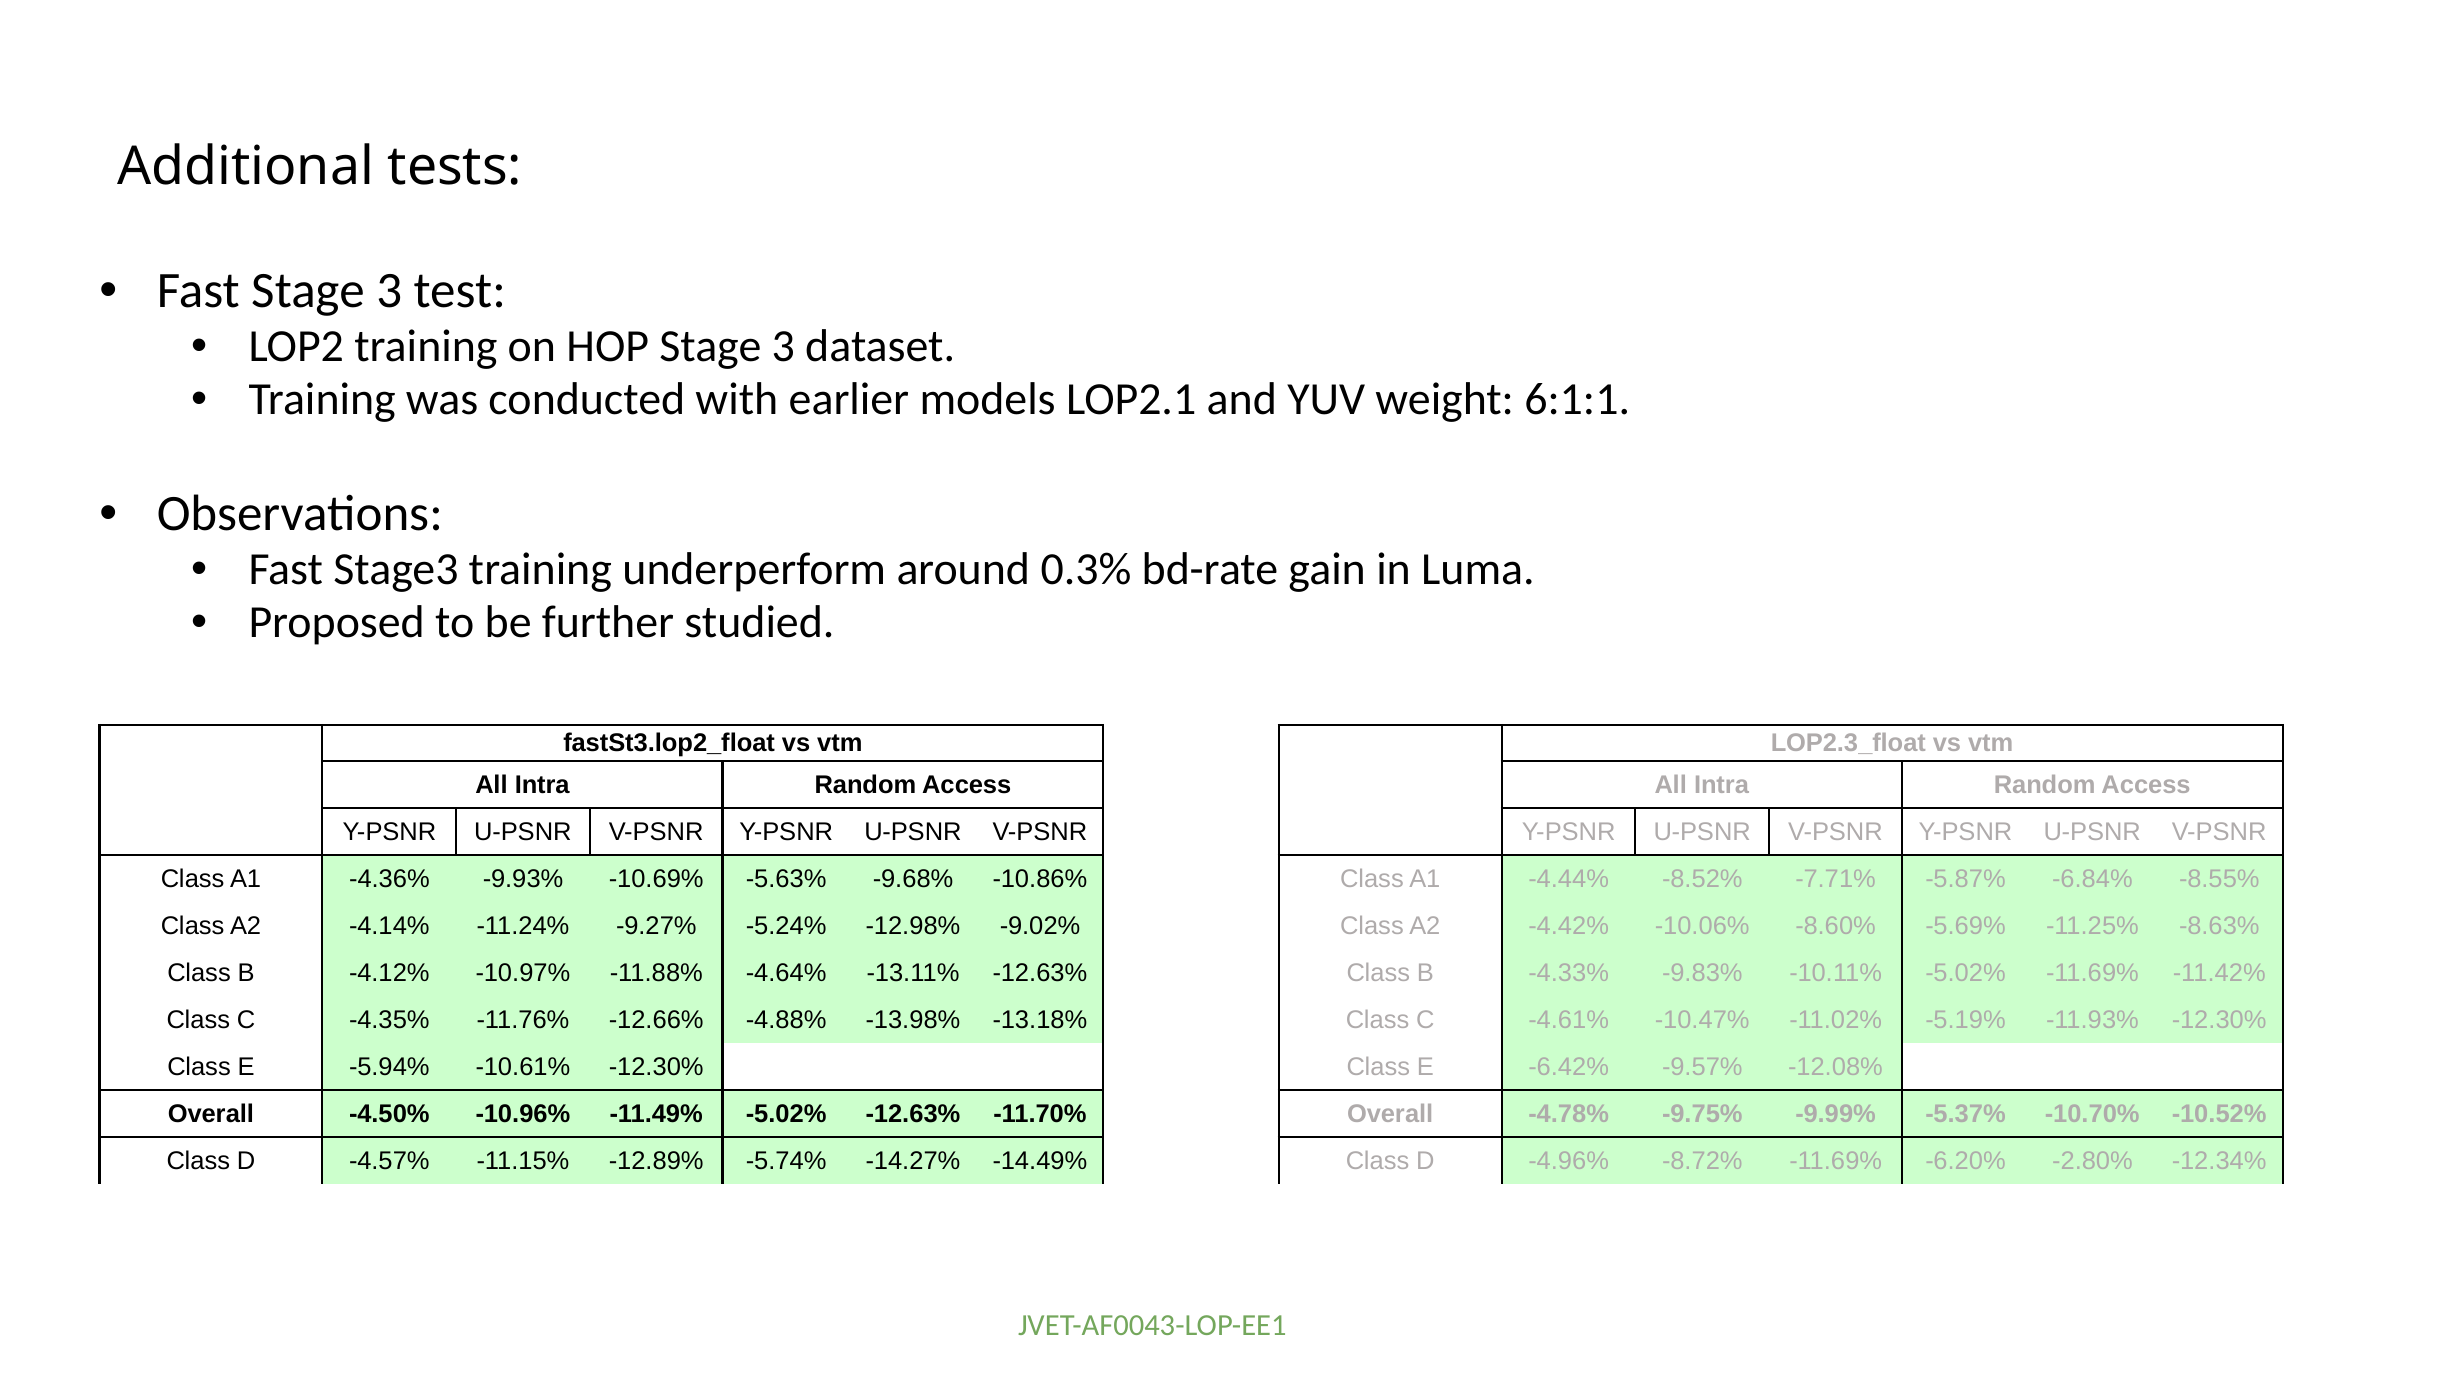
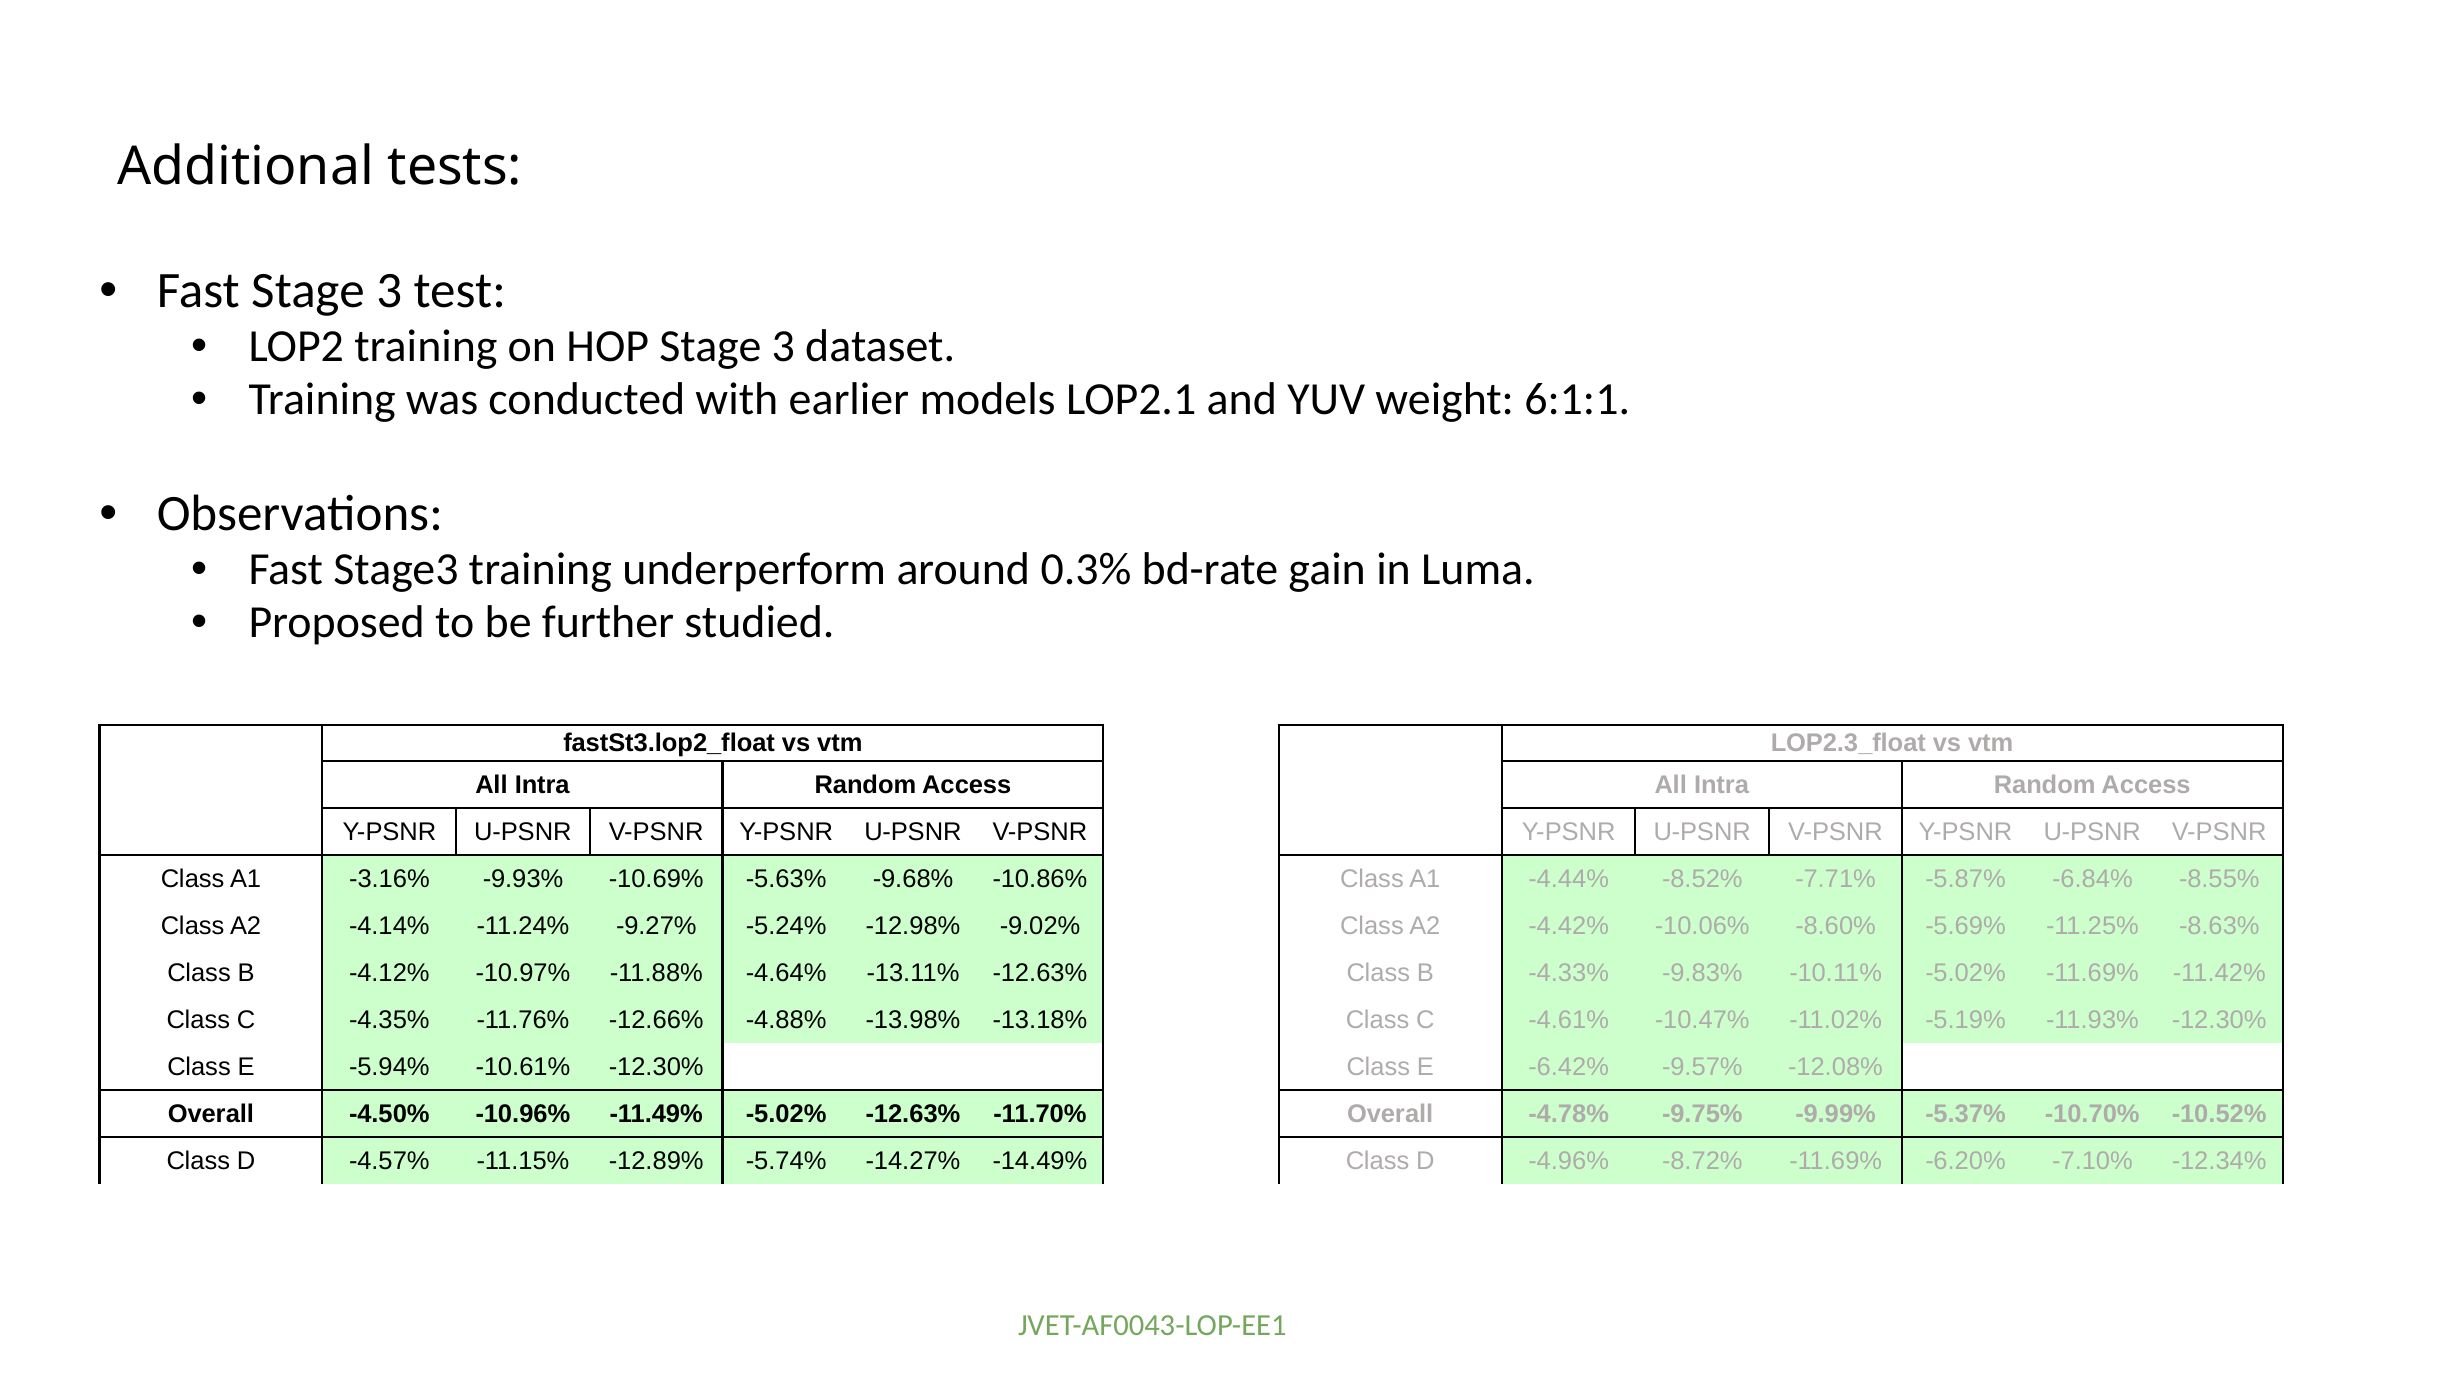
-4.36%: -4.36% -> -3.16% (389, 879)
-2.80%: -2.80% -> -7.10% (2092, 1161)
